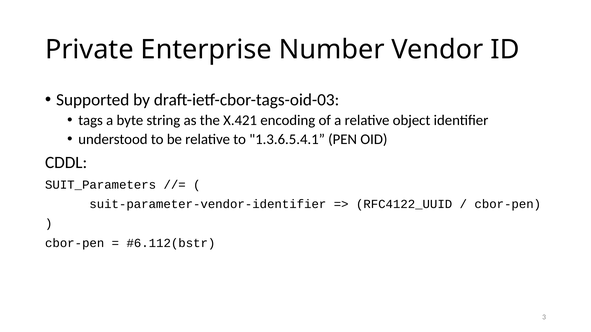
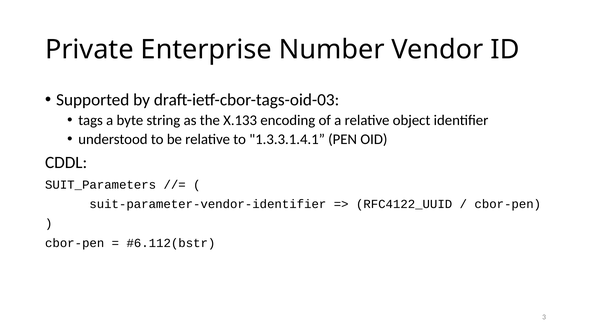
X.421: X.421 -> X.133 (240, 120)
1.3.6.5.4.1: 1.3.6.5.4.1 -> 1.3.3.1.4.1 (287, 139)
